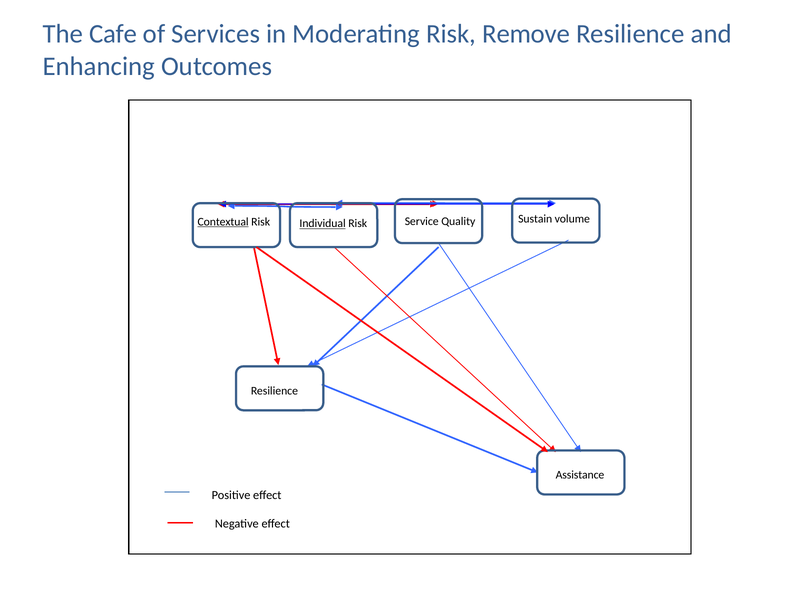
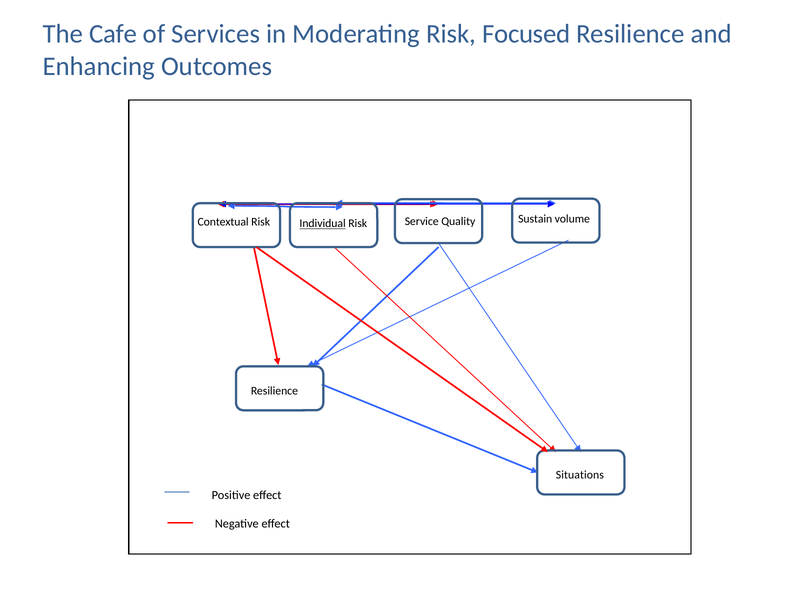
Remove: Remove -> Focused (526, 34)
Contextual underline: present -> none (223, 222)
Assistance: Assistance -> Situations (580, 475)
